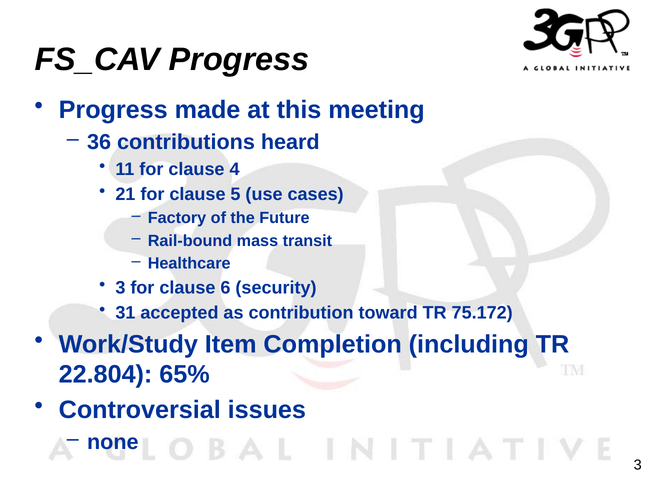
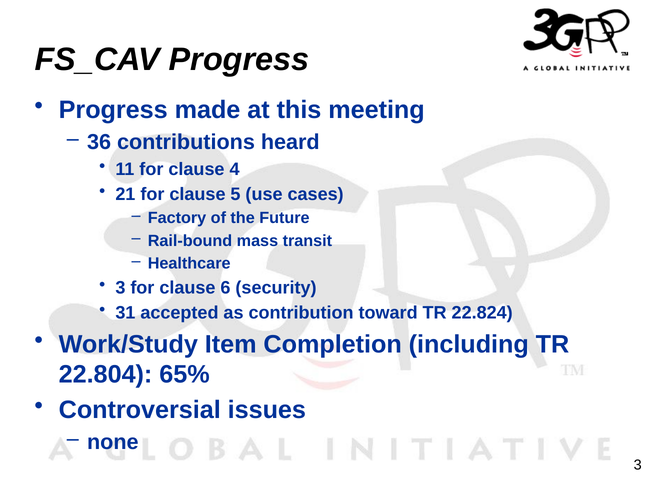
75.172: 75.172 -> 22.824 (482, 313)
